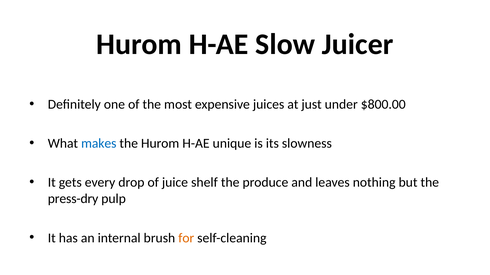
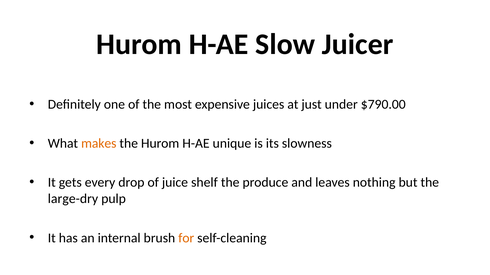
$800.00: $800.00 -> $790.00 (383, 104)
makes colour: blue -> orange (99, 144)
press-dry: press-dry -> large-dry (73, 199)
